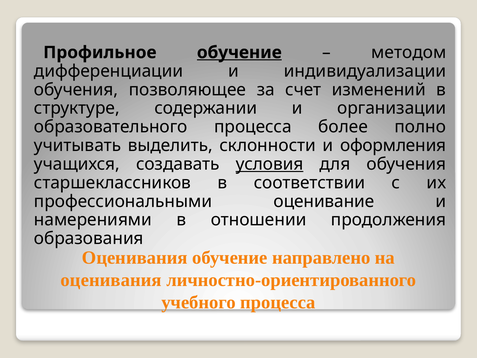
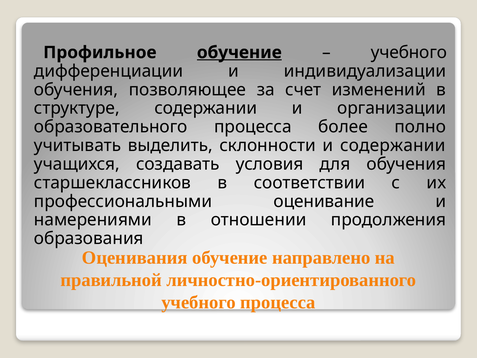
методом: методом -> учебного (409, 52)
и оформления: оформления -> содержании (393, 145)
условия underline: present -> none (270, 164)
оценивания: оценивания -> правильной (111, 280)
